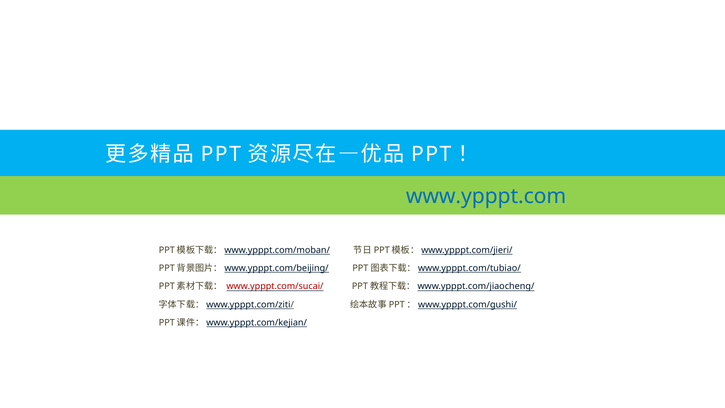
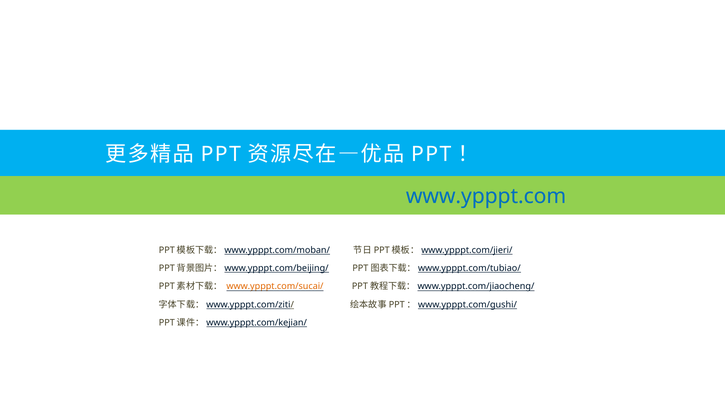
www.ypppt.com/sucai/ colour: red -> orange (275, 286)
